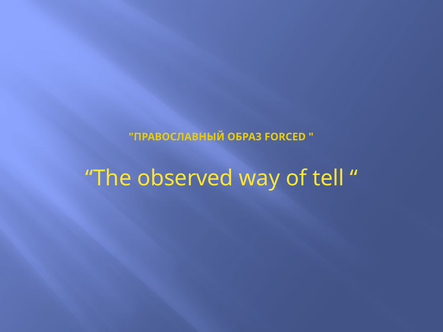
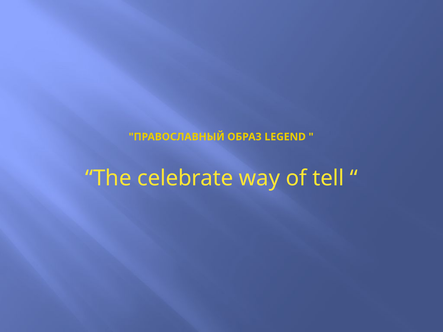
FORCED: FORCED -> LEGEND (285, 137)
observed: observed -> celebrate (185, 178)
